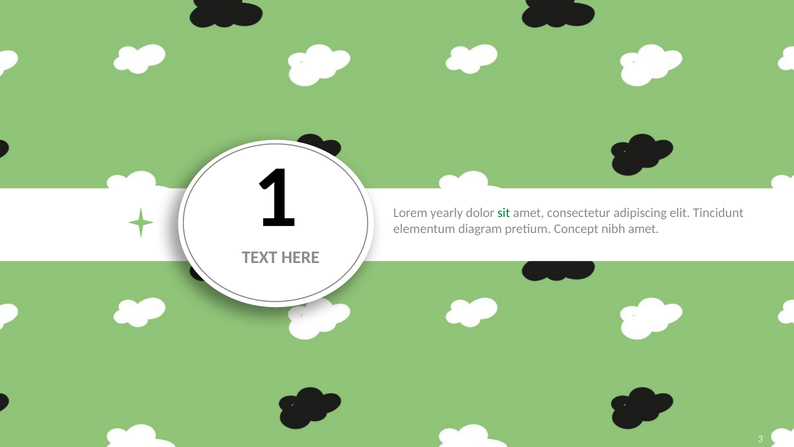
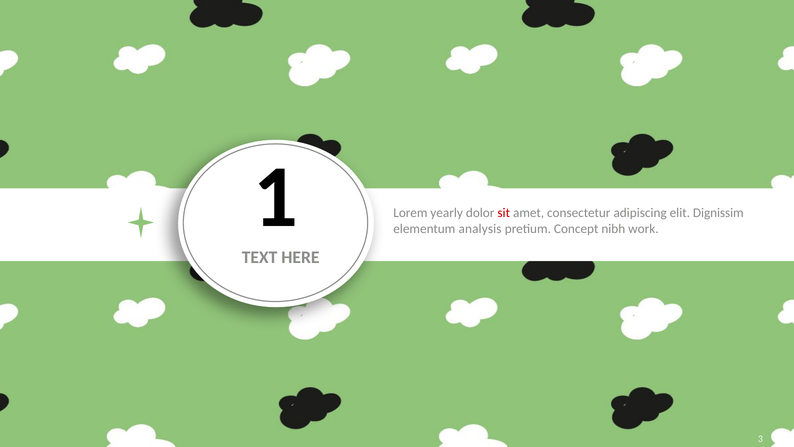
sit colour: green -> red (504, 213)
Tincidunt: Tincidunt -> Dignissim (718, 213)
diagram: diagram -> analysis (480, 229)
nibh amet: amet -> work (643, 229)
